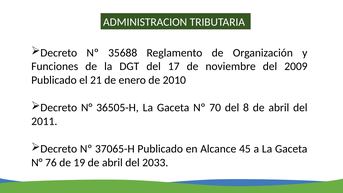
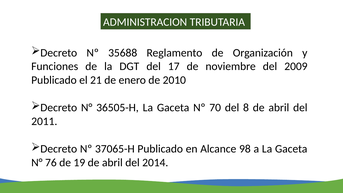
45: 45 -> 98 (245, 149)
2033: 2033 -> 2014 (155, 162)
